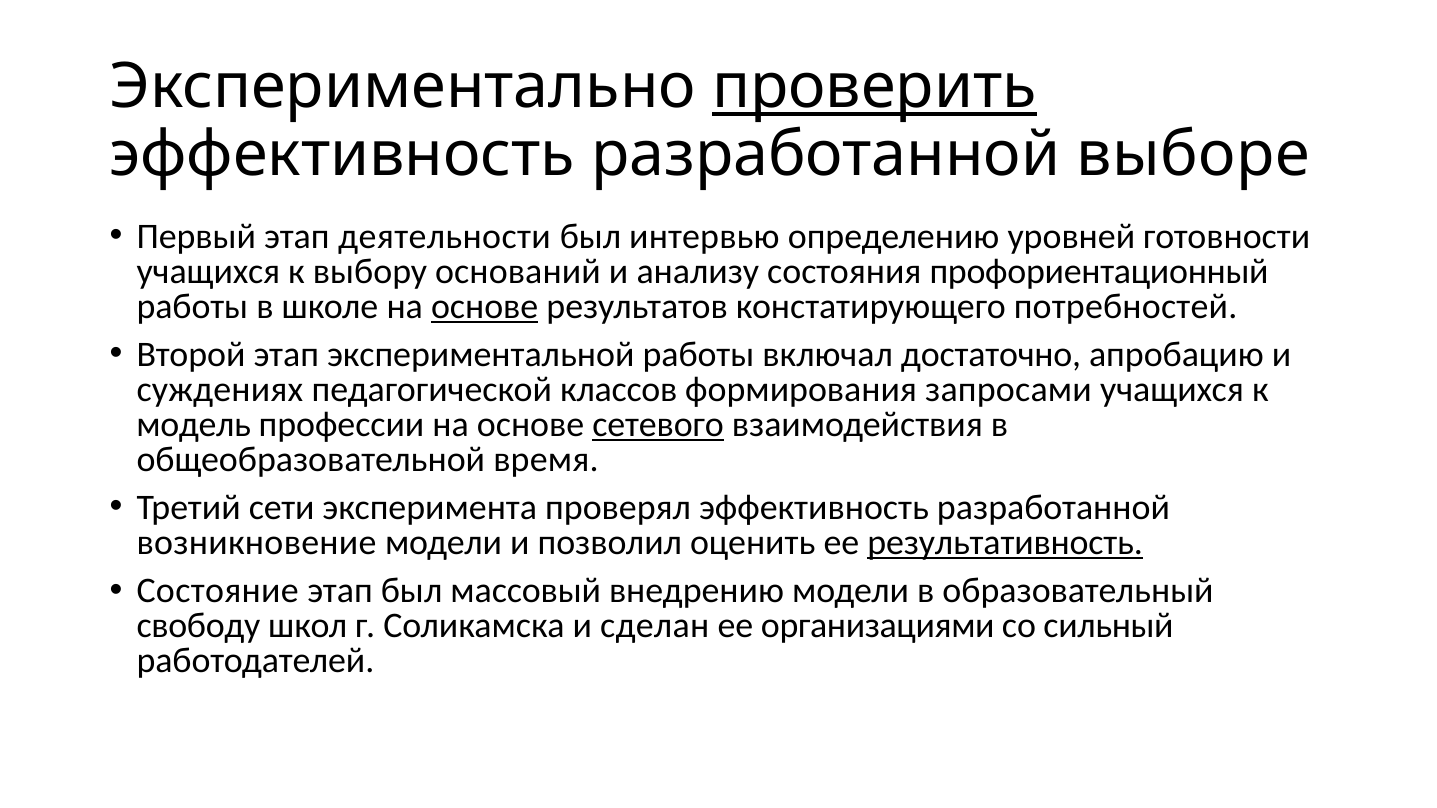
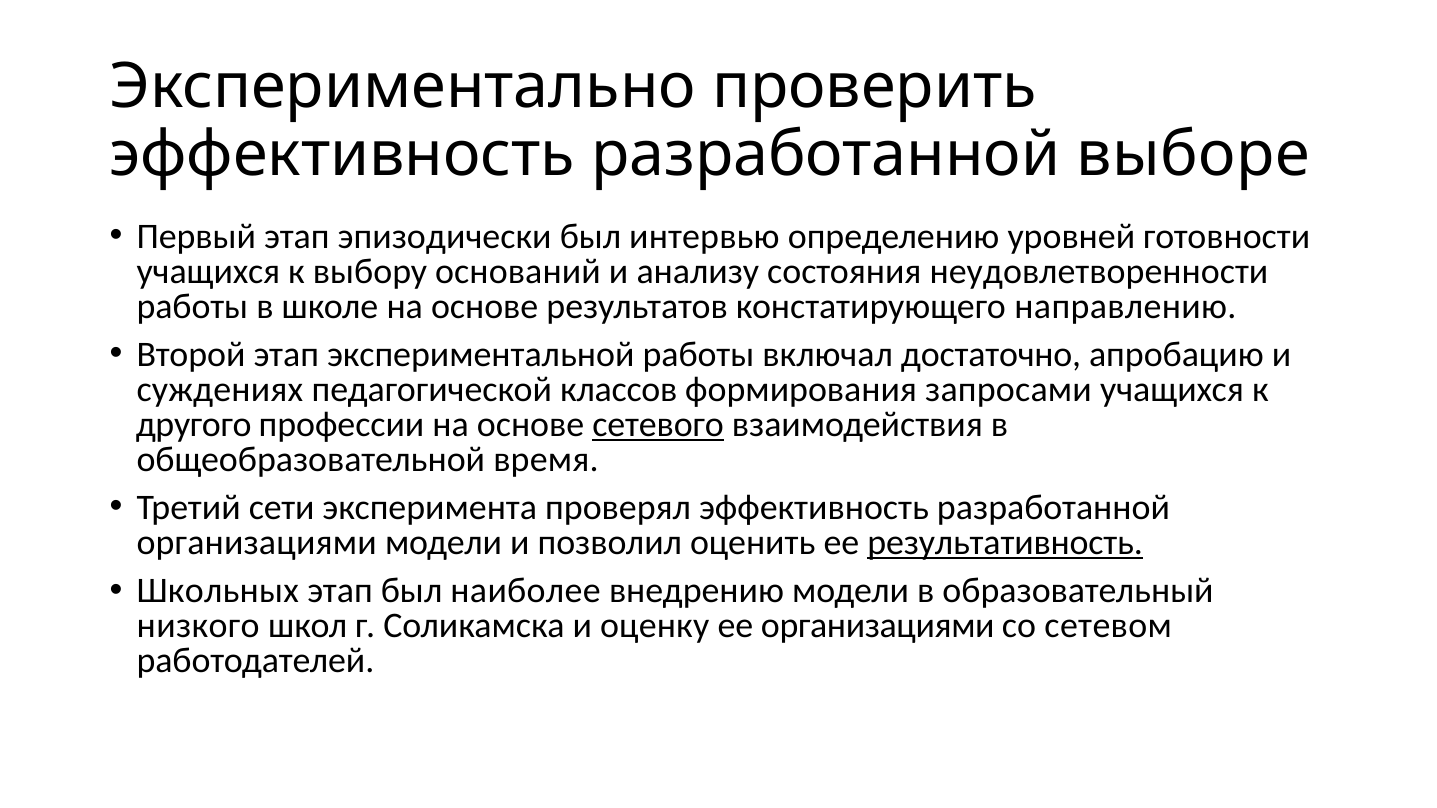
проверить underline: present -> none (874, 87)
деятельности: деятельности -> эпизодически (445, 237)
профориентационный: профориентационный -> неудовлетворенности (1099, 272)
основе underline: present -> none (485, 306)
потребностей: потребностей -> направлению (1125, 306)
модель: модель -> другого (194, 425)
возникновение: возникновение -> организациями (257, 543)
Состояние: Состояние -> Школьных (218, 591)
массовый: массовый -> наиболее (526, 591)
свободу: свободу -> низкого (198, 626)
сделан: сделан -> оценку (655, 626)
сильный: сильный -> сетевом (1108, 626)
